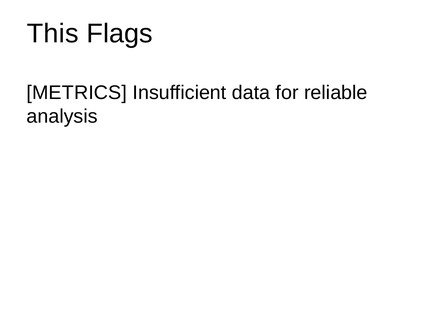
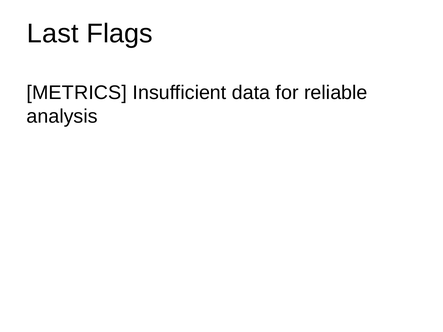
This: This -> Last (53, 34)
